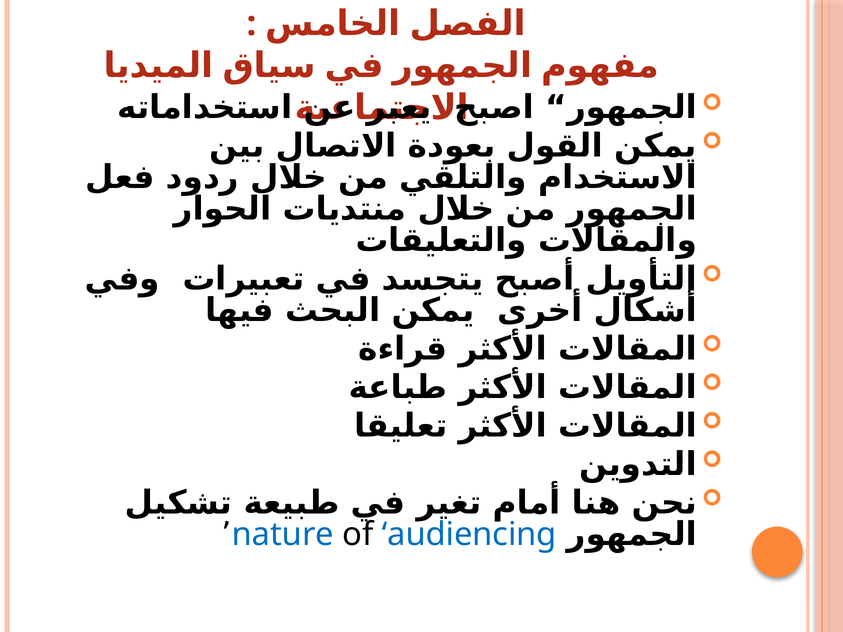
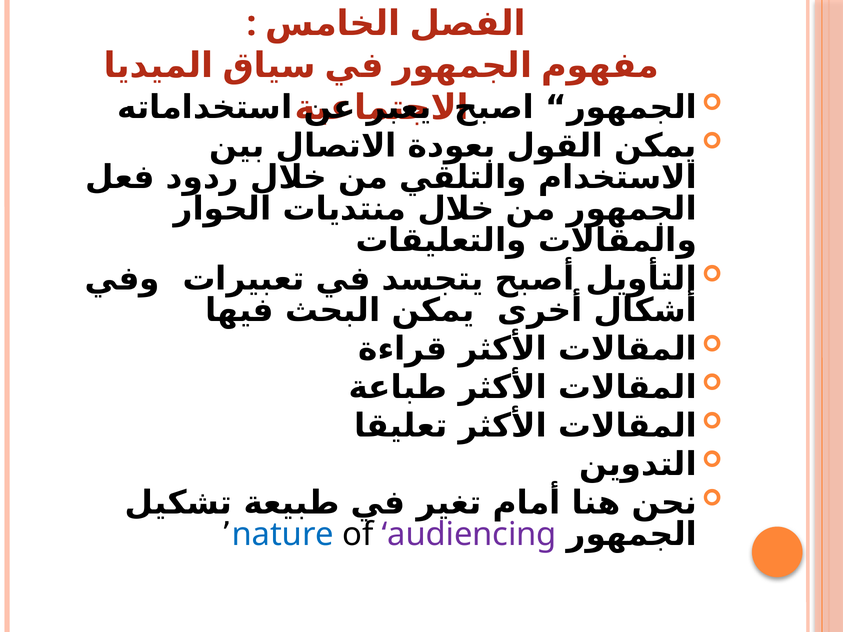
audiencing colour: blue -> purple (469, 535)
